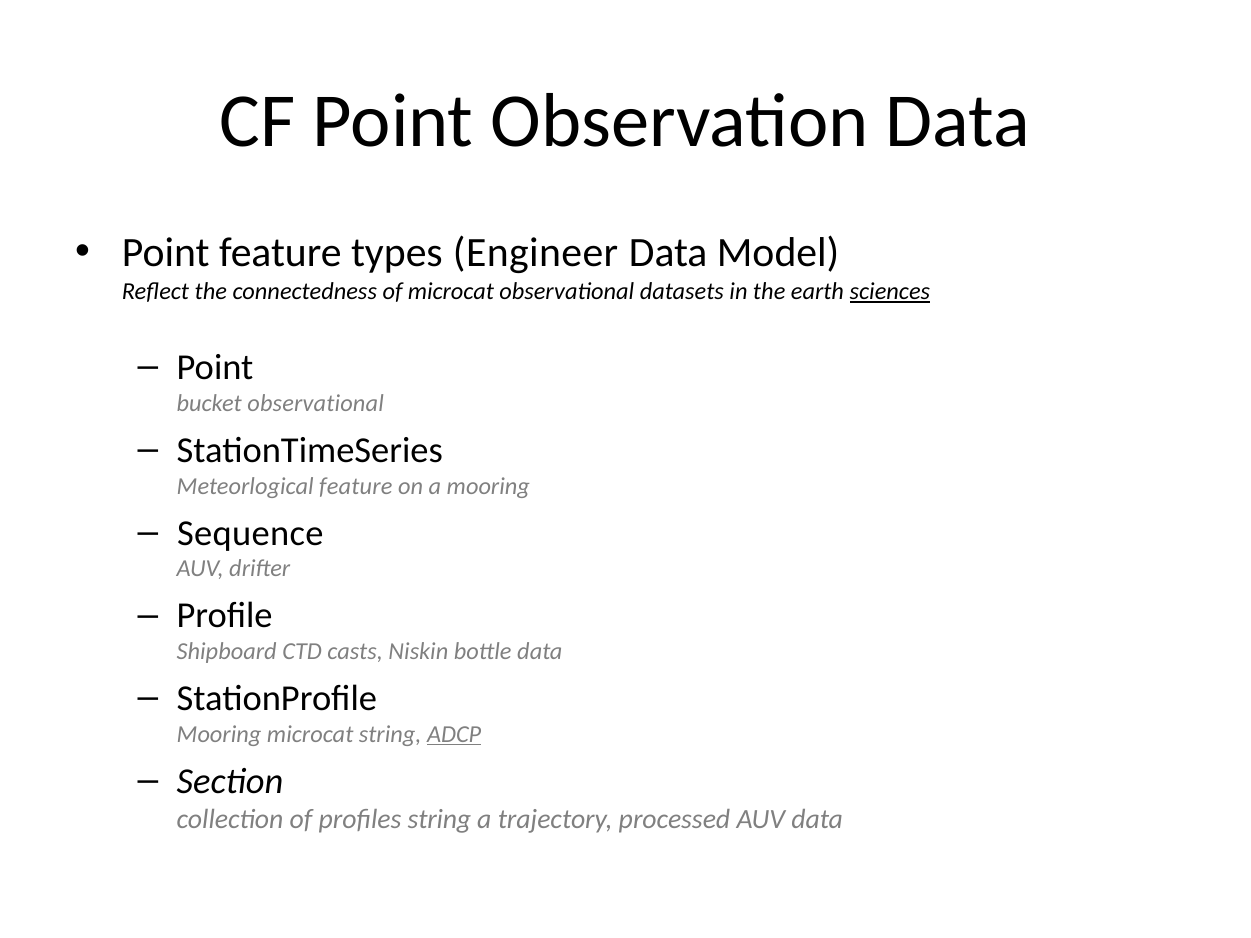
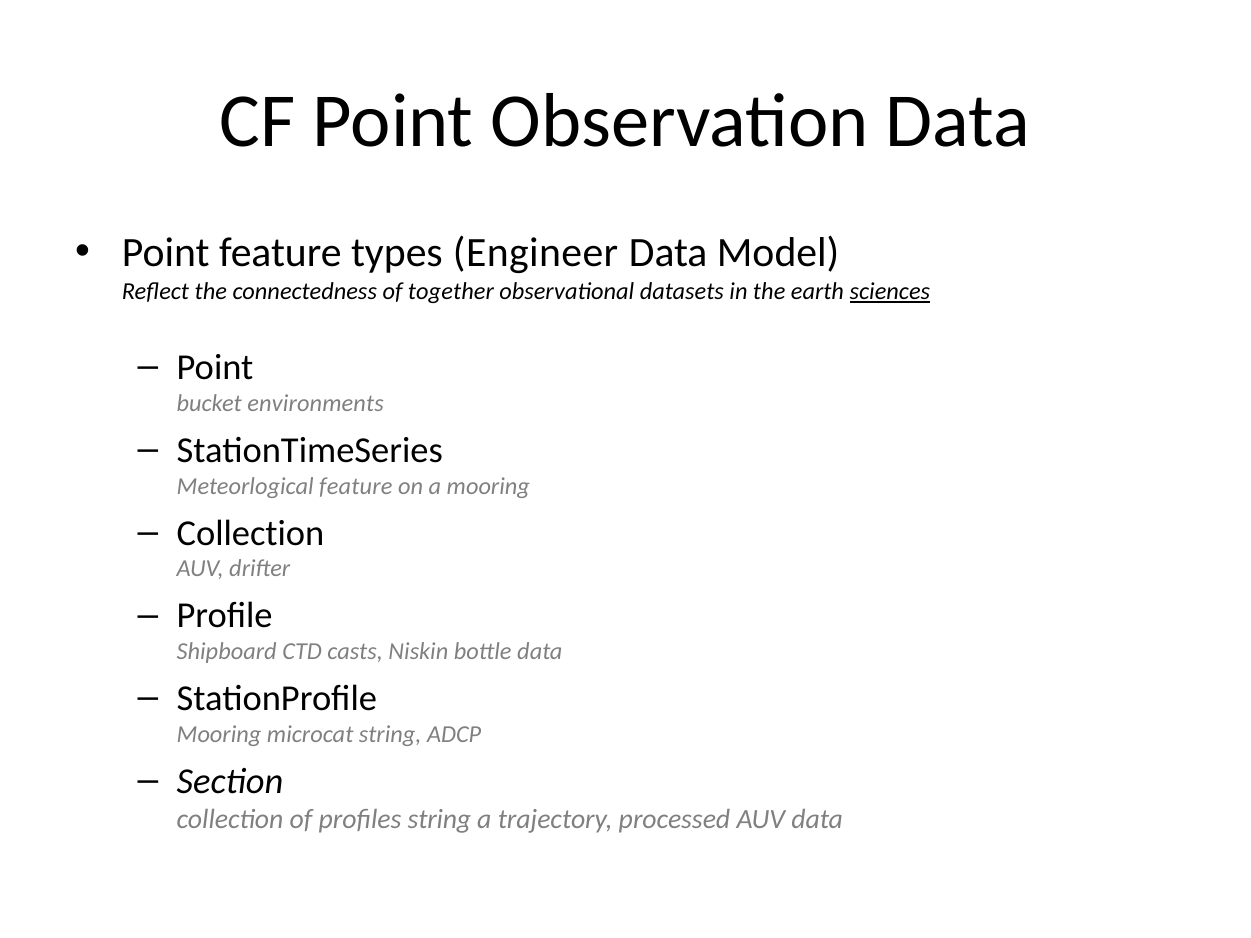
of microcat: microcat -> together (451, 292)
bucket observational: observational -> environments (316, 403)
Sequence: Sequence -> Collection (251, 533)
ADCP underline: present -> none (454, 734)
